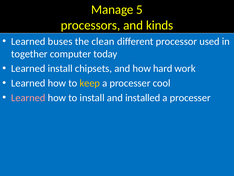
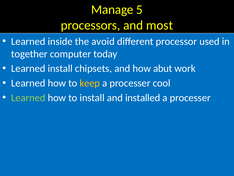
kinds: kinds -> most (160, 25)
buses: buses -> inside (60, 41)
clean: clean -> avoid (103, 41)
hard: hard -> abut (163, 68)
Learned colour: pink -> light green (28, 97)
